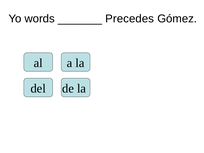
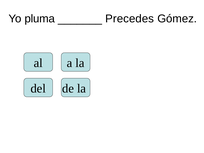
words: words -> pluma (40, 19)
